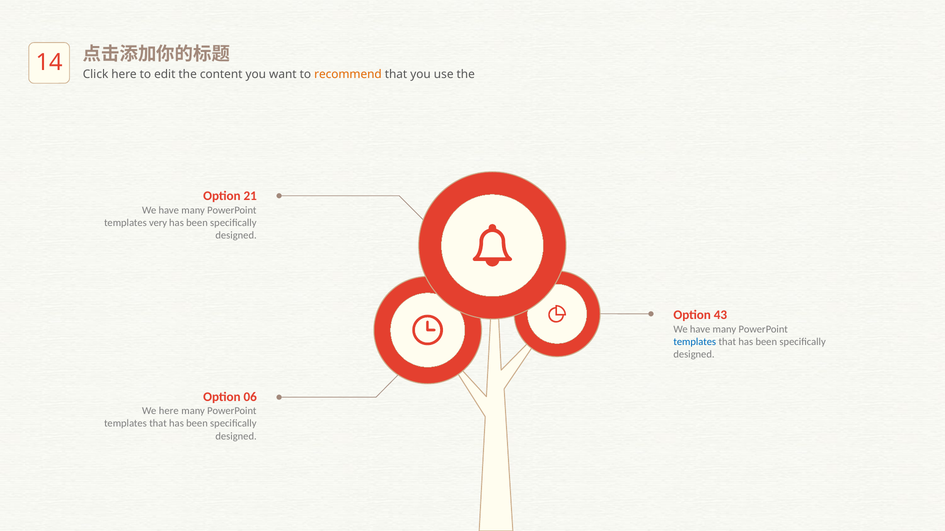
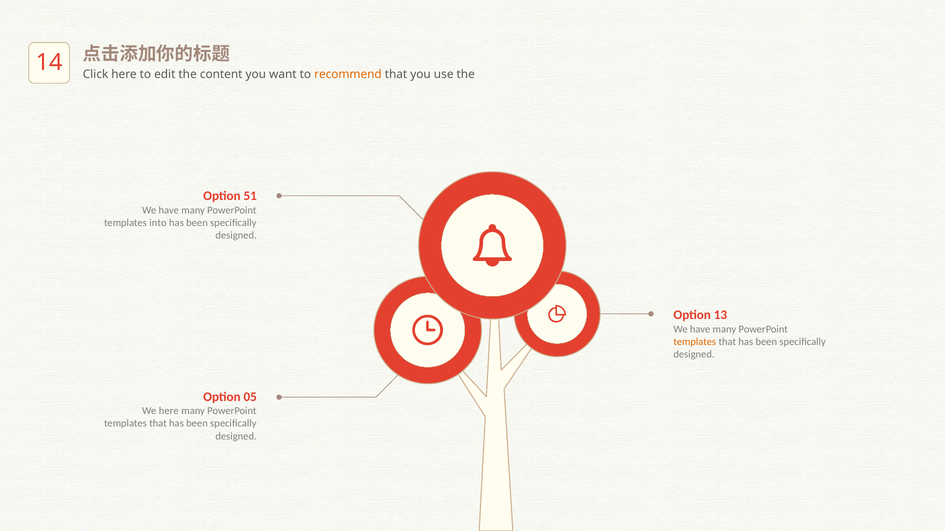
21: 21 -> 51 (250, 196)
very: very -> into (158, 223)
43: 43 -> 13 (720, 315)
templates colour: blue -> orange (695, 342)
06: 06 -> 05 (250, 397)
